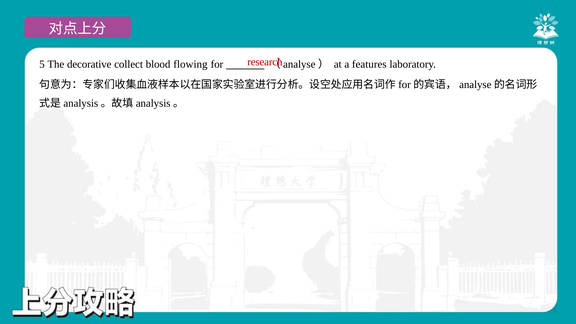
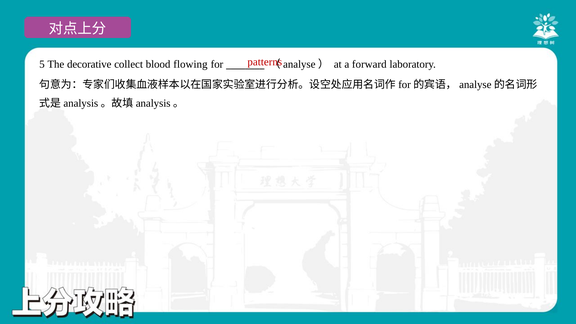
research: research -> patterns (265, 62)
features: features -> forward (369, 64)
